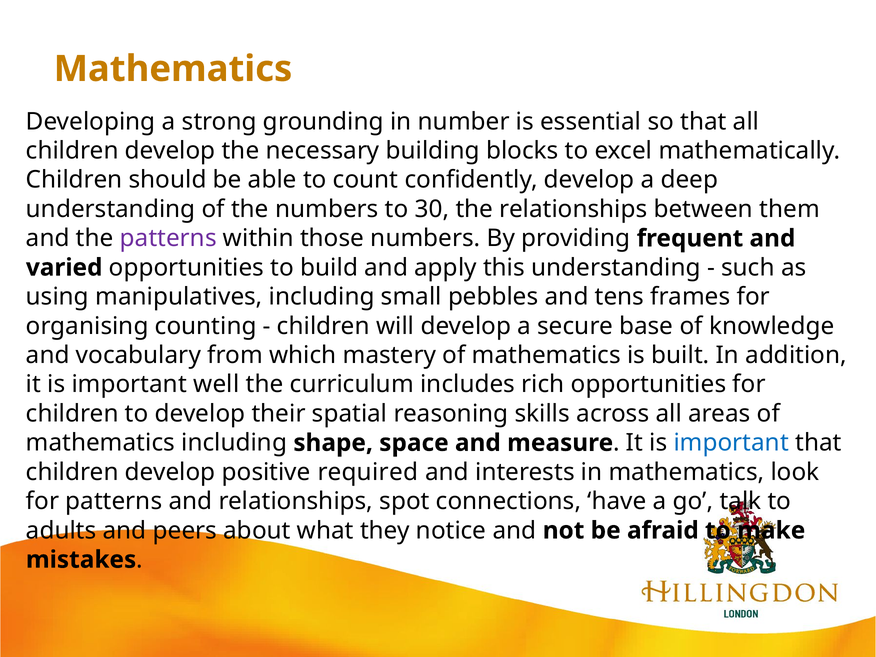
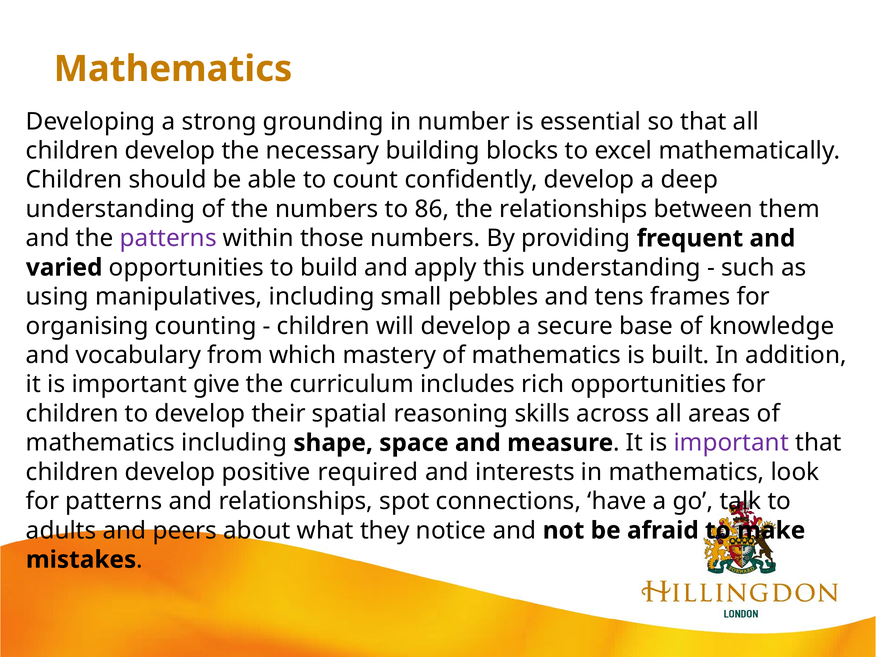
30: 30 -> 86 (432, 209)
well: well -> give (216, 384)
important colour: blue -> purple (731, 443)
